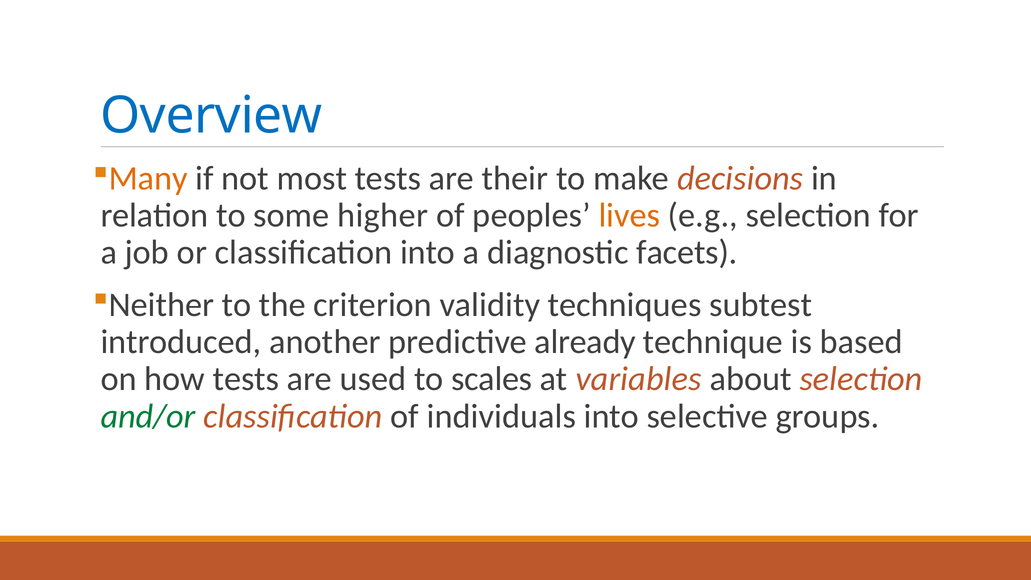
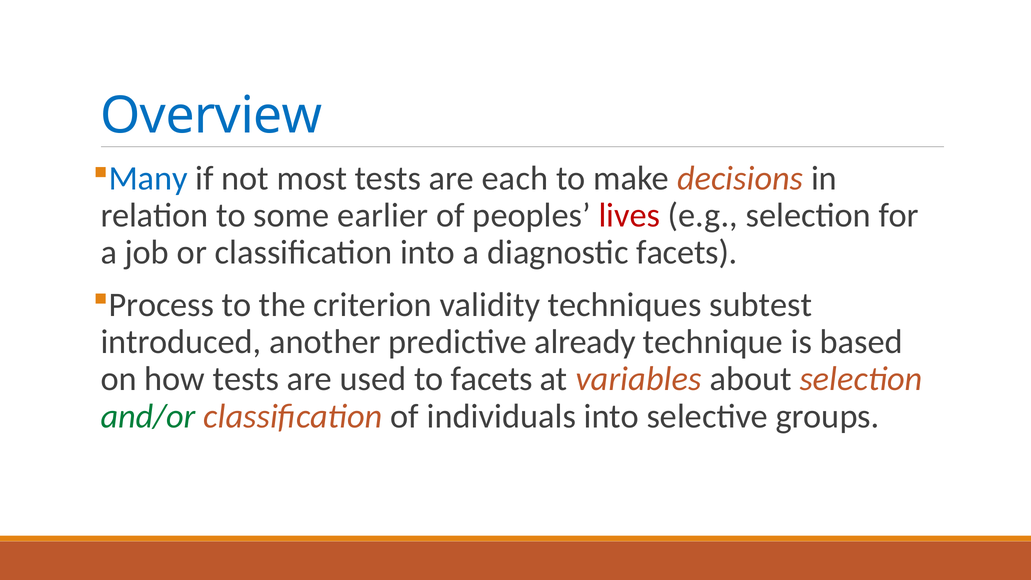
Many colour: orange -> blue (148, 178)
their: their -> each (515, 178)
higher: higher -> earlier (383, 215)
lives colour: orange -> red (629, 215)
Neither: Neither -> Process (161, 305)
to scales: scales -> facets (492, 379)
